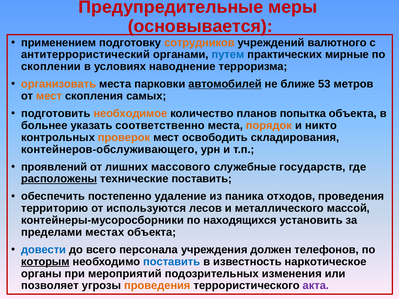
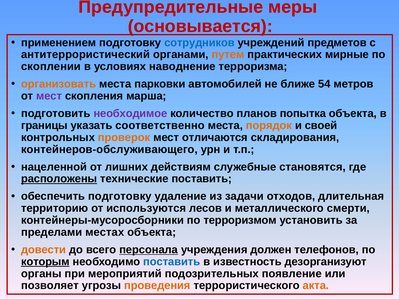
сотрудников colour: orange -> blue (199, 43)
валютного: валютного -> предметов (337, 43)
путем colour: blue -> orange (228, 55)
автомобилей underline: present -> none (225, 84)
53: 53 -> 54 (324, 84)
мест colour: orange -> purple (49, 96)
самых: самых -> марша (146, 96)
необходимое colour: orange -> purple (130, 114)
больнее: больнее -> границы (44, 126)
никто: никто -> своей (321, 126)
освободить: освободить -> отличаются (215, 138)
проявлений: проявлений -> нацеленной (54, 167)
массового: массового -> действиям (181, 167)
государств: государств -> становятся (312, 167)
обеспечить постепенно: постепенно -> подготовку (120, 196)
паника: паника -> задачи (244, 196)
отходов проведения: проведения -> длительная (351, 196)
массой: массой -> смерти (348, 208)
находящихся: находящихся -> терроризмом (240, 220)
довести colour: blue -> orange (44, 250)
персонала underline: none -> present (149, 250)
наркотическое: наркотическое -> дезорганизуют (326, 262)
изменения: изменения -> появление (292, 274)
акта colour: purple -> orange (316, 286)
